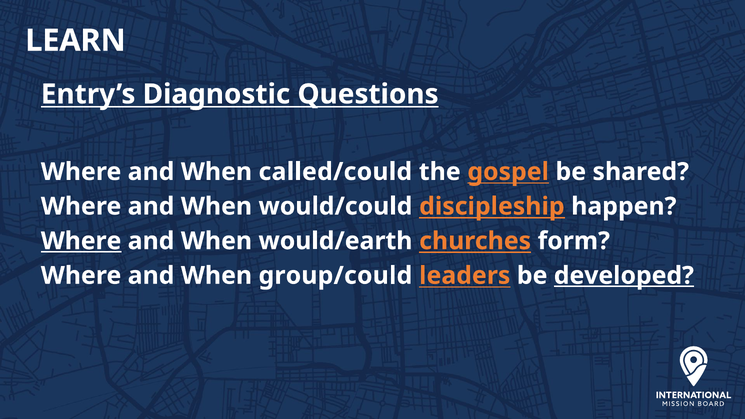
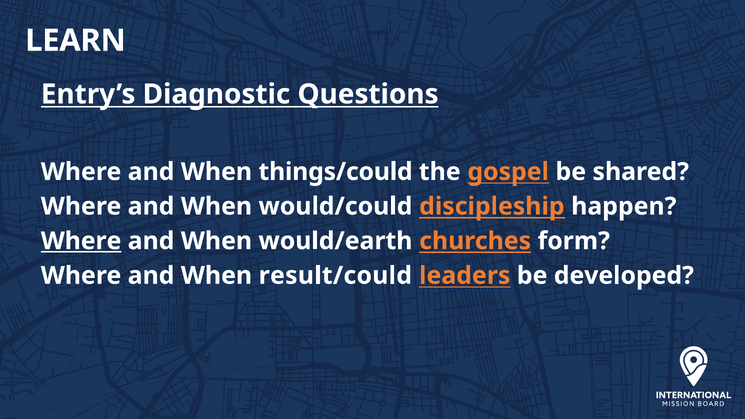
called/could: called/could -> things/could (336, 172)
group/could: group/could -> result/could (335, 276)
developed underline: present -> none (624, 276)
